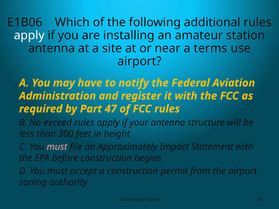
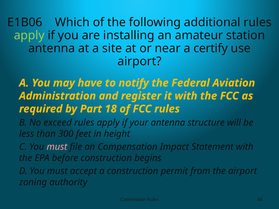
apply colour: white -> light green (29, 35)
terms: terms -> certify (211, 48)
47: 47 -> 18 (111, 109)
Approximately: Approximately -> Compensation (128, 147)
